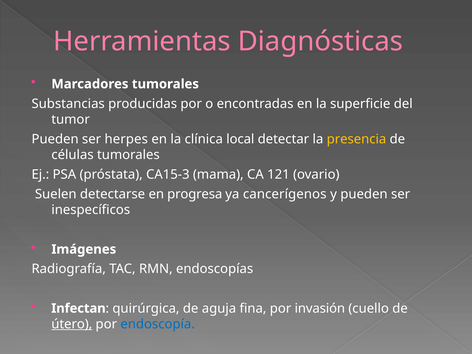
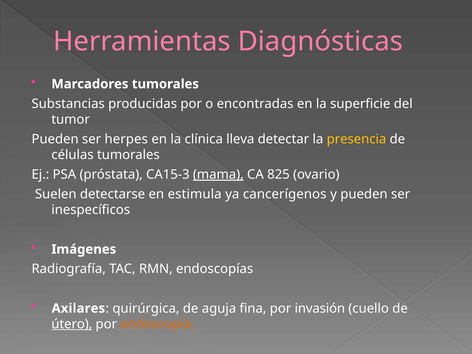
local: local -> lleva (240, 139)
mama underline: none -> present (218, 175)
121: 121 -> 825 (278, 175)
progresa: progresa -> estimula (195, 194)
Infectan: Infectan -> Axilares (78, 308)
endoscopía colour: blue -> orange (158, 324)
